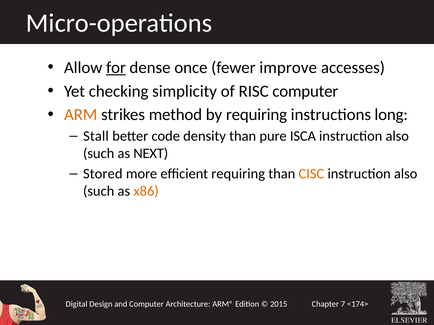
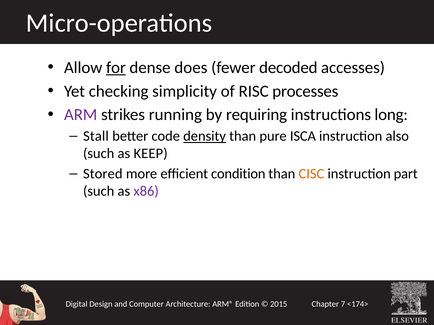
once: once -> does (191, 68)
improve: improve -> decoded (288, 68)
RISC computer: computer -> processes (305, 91)
ARM colour: orange -> purple (81, 115)
method: method -> running (175, 115)
density underline: none -> present (205, 136)
NEXT: NEXT -> KEEP (151, 154)
efficient requiring: requiring -> condition (238, 174)
also: also -> part (406, 174)
x86 colour: orange -> purple (146, 191)
